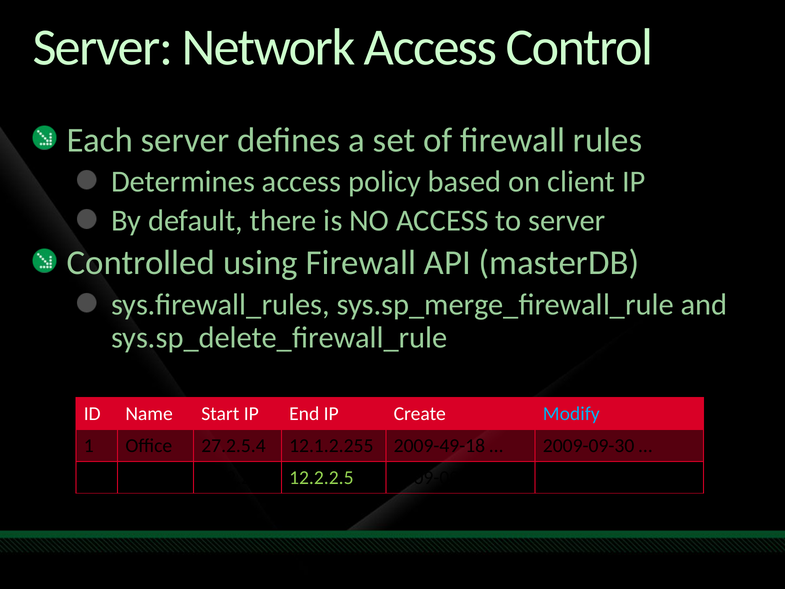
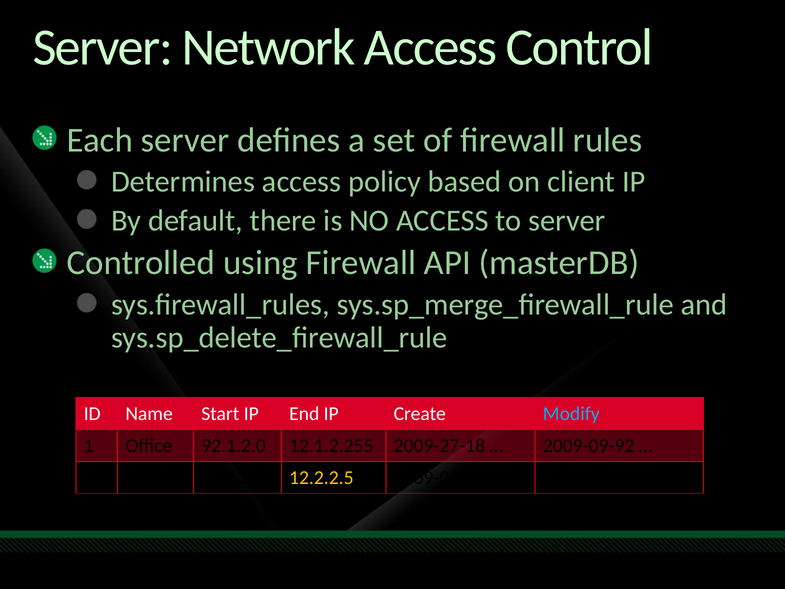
27.2.5.4: 27.2.5.4 -> 92.1.2.0 (234, 446)
2009-49-18: 2009-49-18 -> 2009-27-18 (439, 446)
2009-09-30: 2009-09-30 -> 2009-09-92 (589, 446)
12.2.2.5 colour: light green -> yellow (321, 477)
